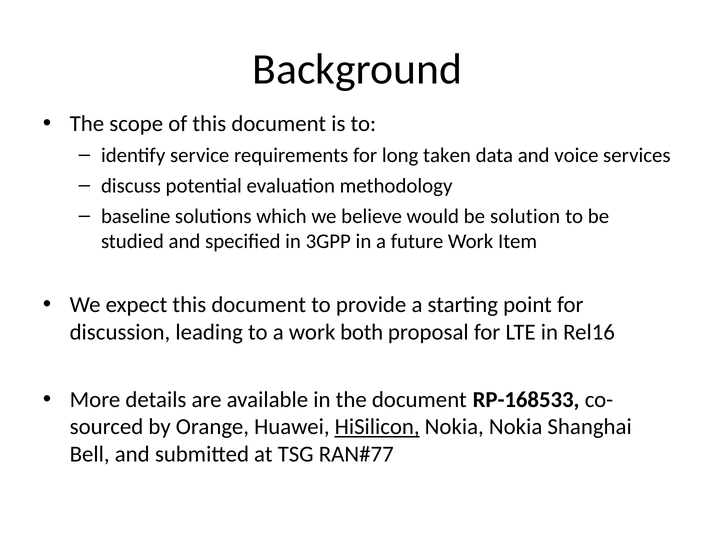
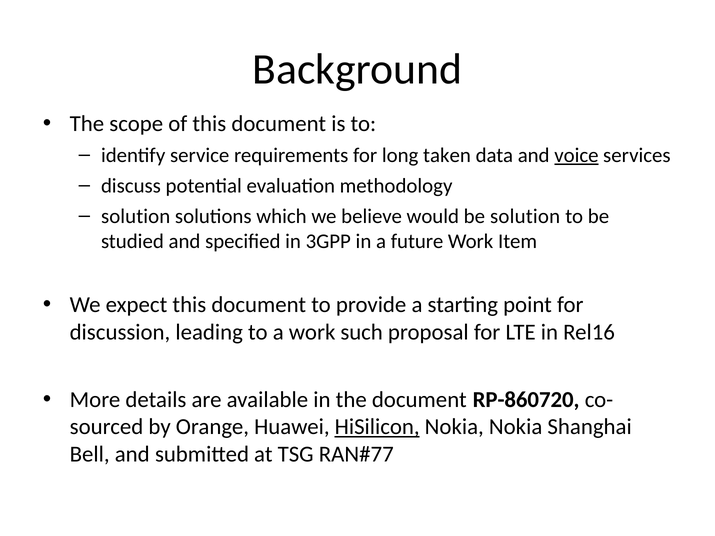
voice underline: none -> present (576, 155)
baseline: baseline -> solution (136, 217)
both: both -> such (362, 332)
RP-168533: RP-168533 -> RP-860720 (526, 400)
